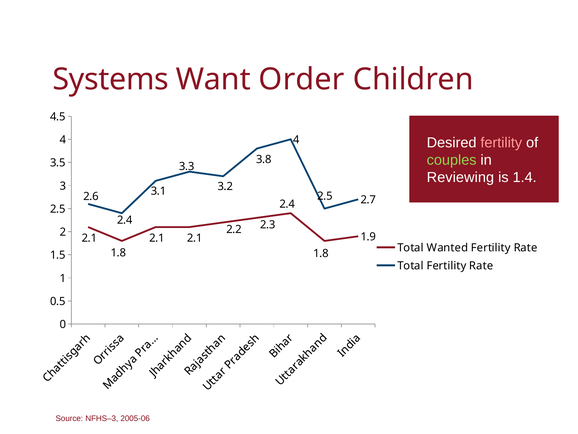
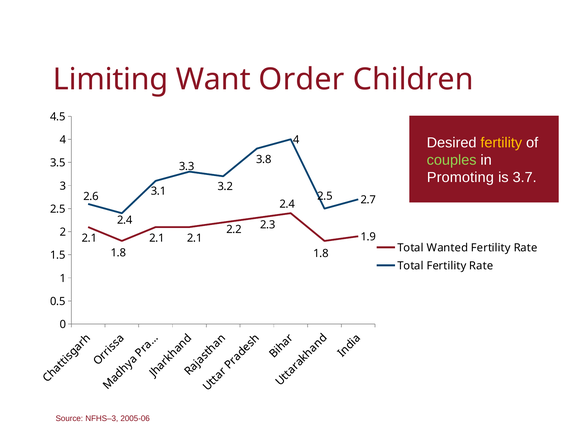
Systems: Systems -> Limiting (111, 79)
fertility colour: pink -> yellow (501, 143)
Reviewing: Reviewing -> Promoting (460, 177)
1.4: 1.4 -> 3.7 (525, 177)
